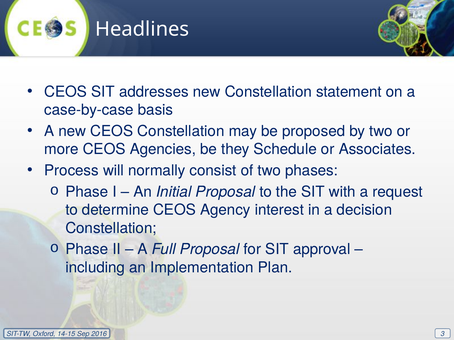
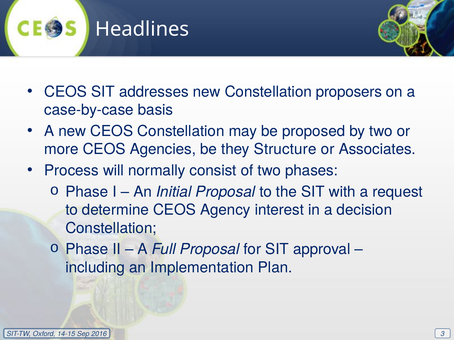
statement: statement -> proposers (349, 92)
Schedule: Schedule -> Structure (285, 149)
